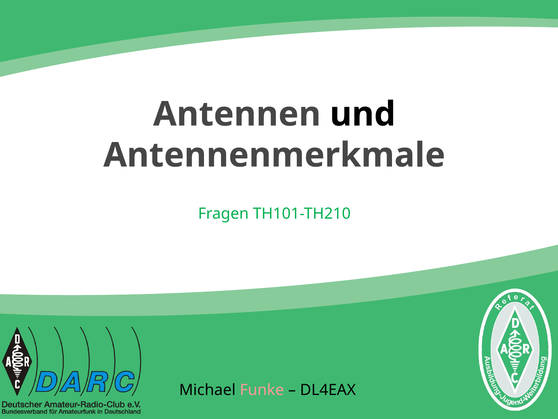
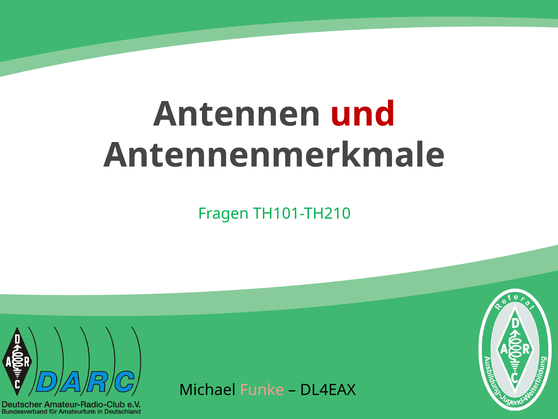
und colour: black -> red (363, 114)
